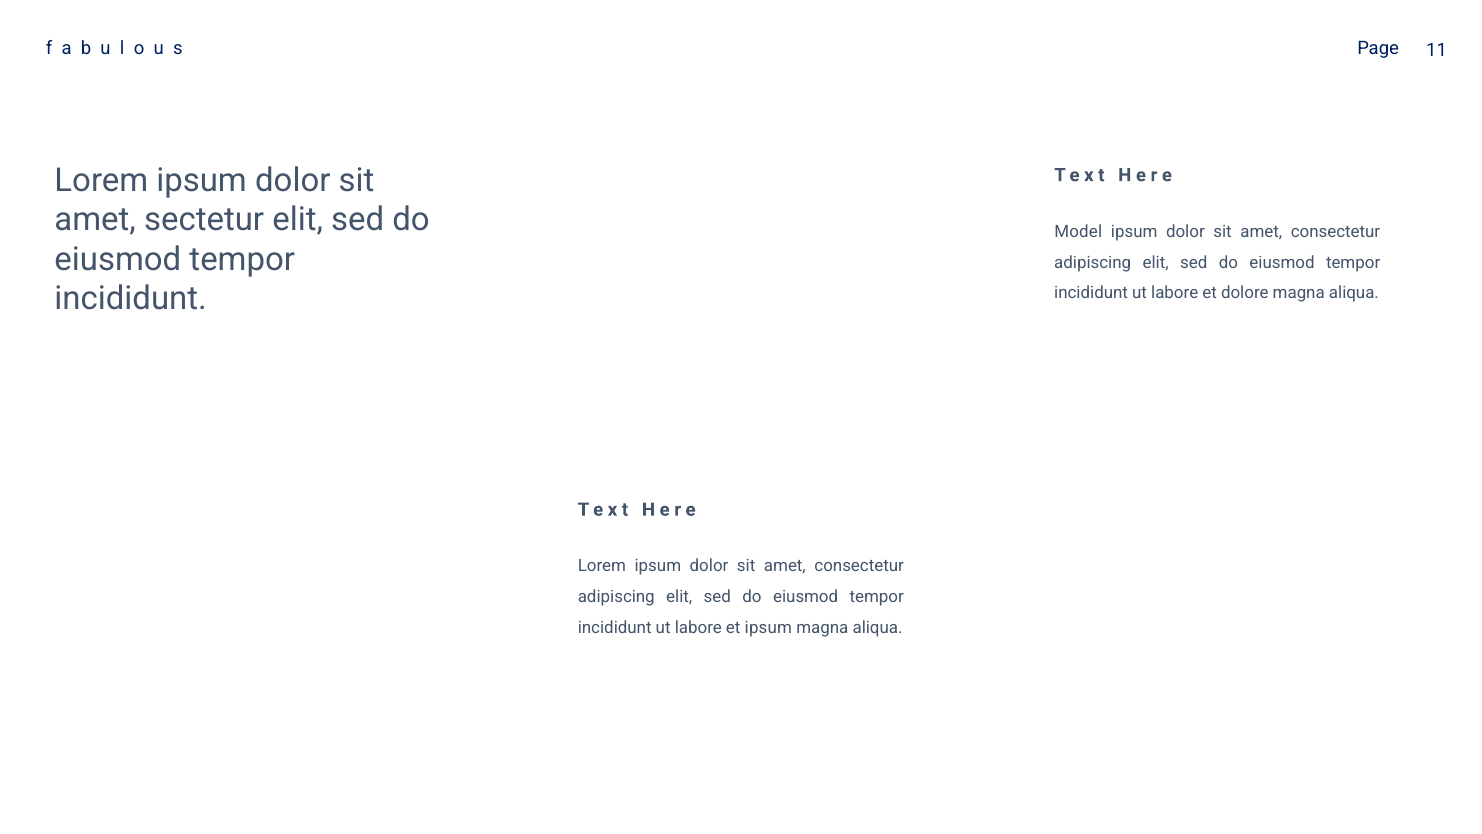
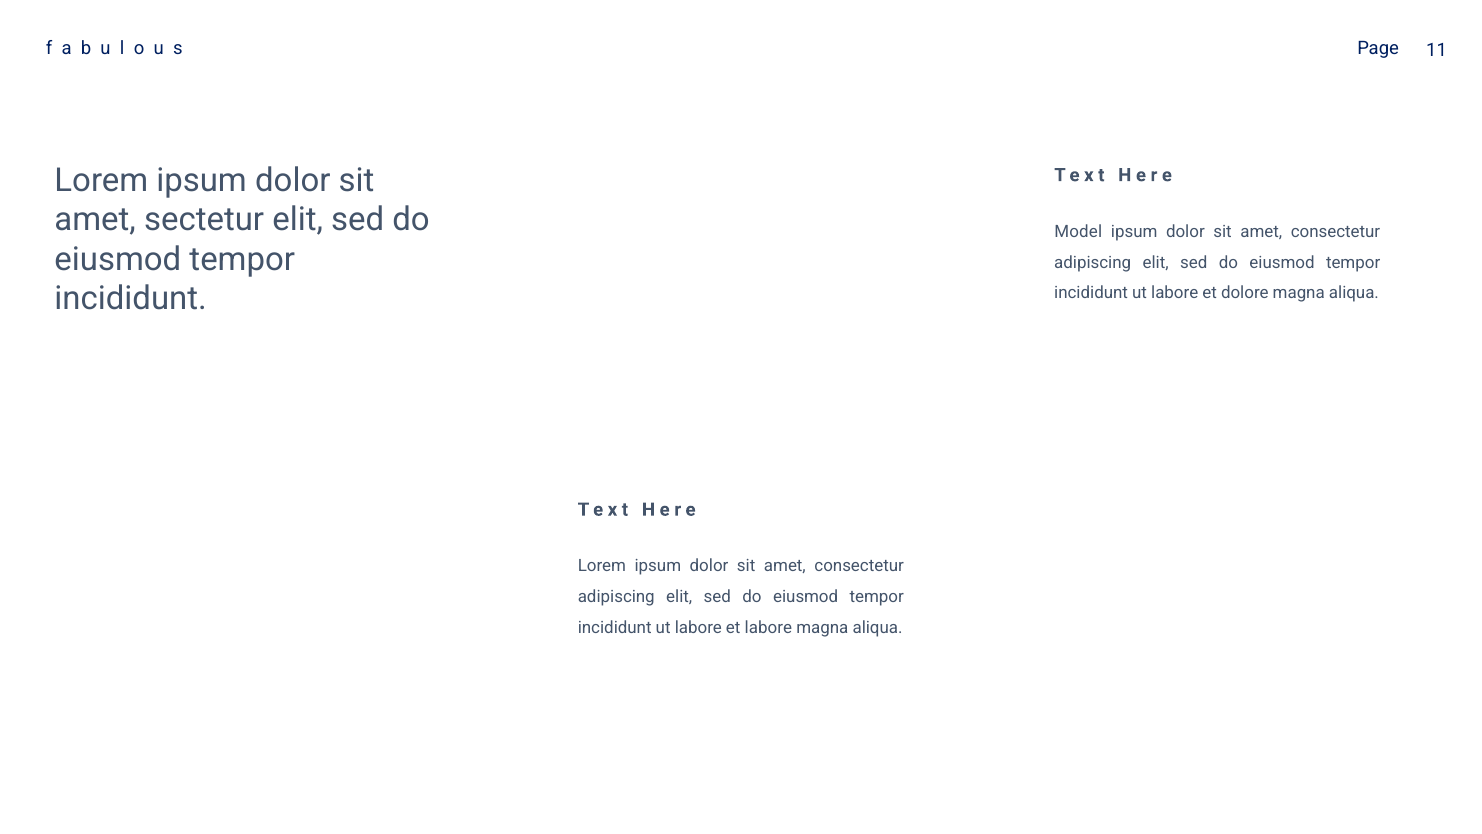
et ipsum: ipsum -> labore (768, 627)
